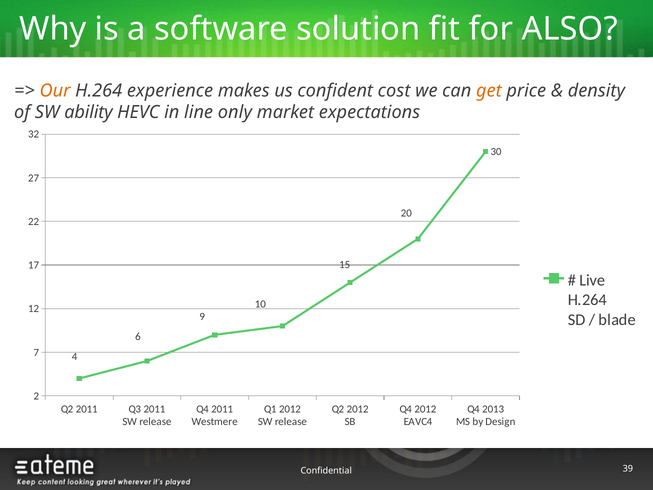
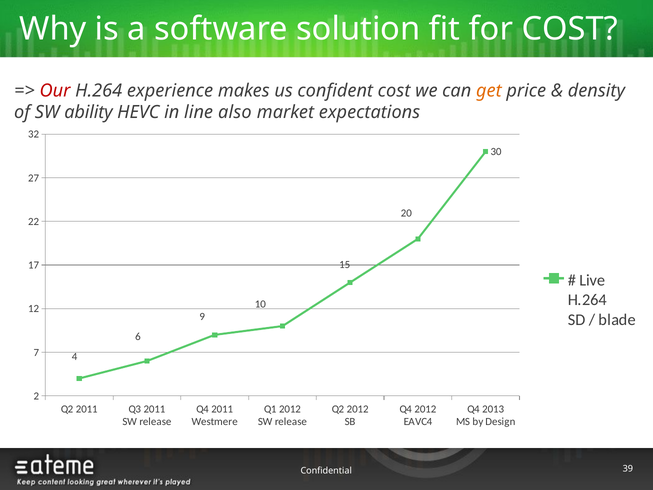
for ALSO: ALSO -> COST (570, 29)
Our colour: orange -> red (55, 91)
only: only -> also (235, 112)
